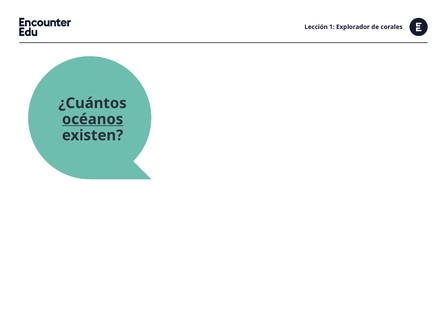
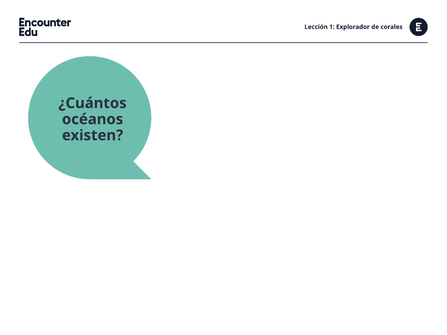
océanos underline: present -> none (93, 119)
